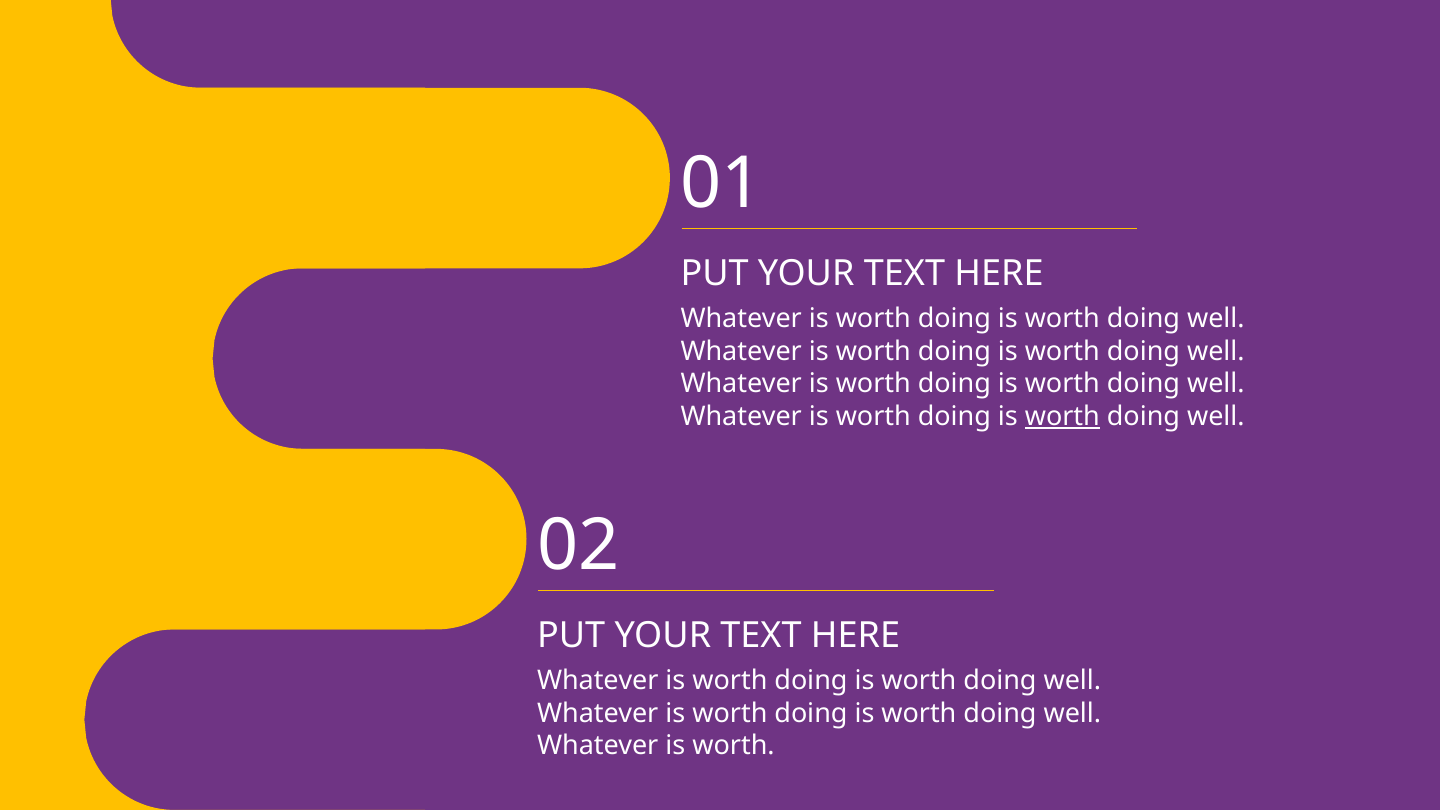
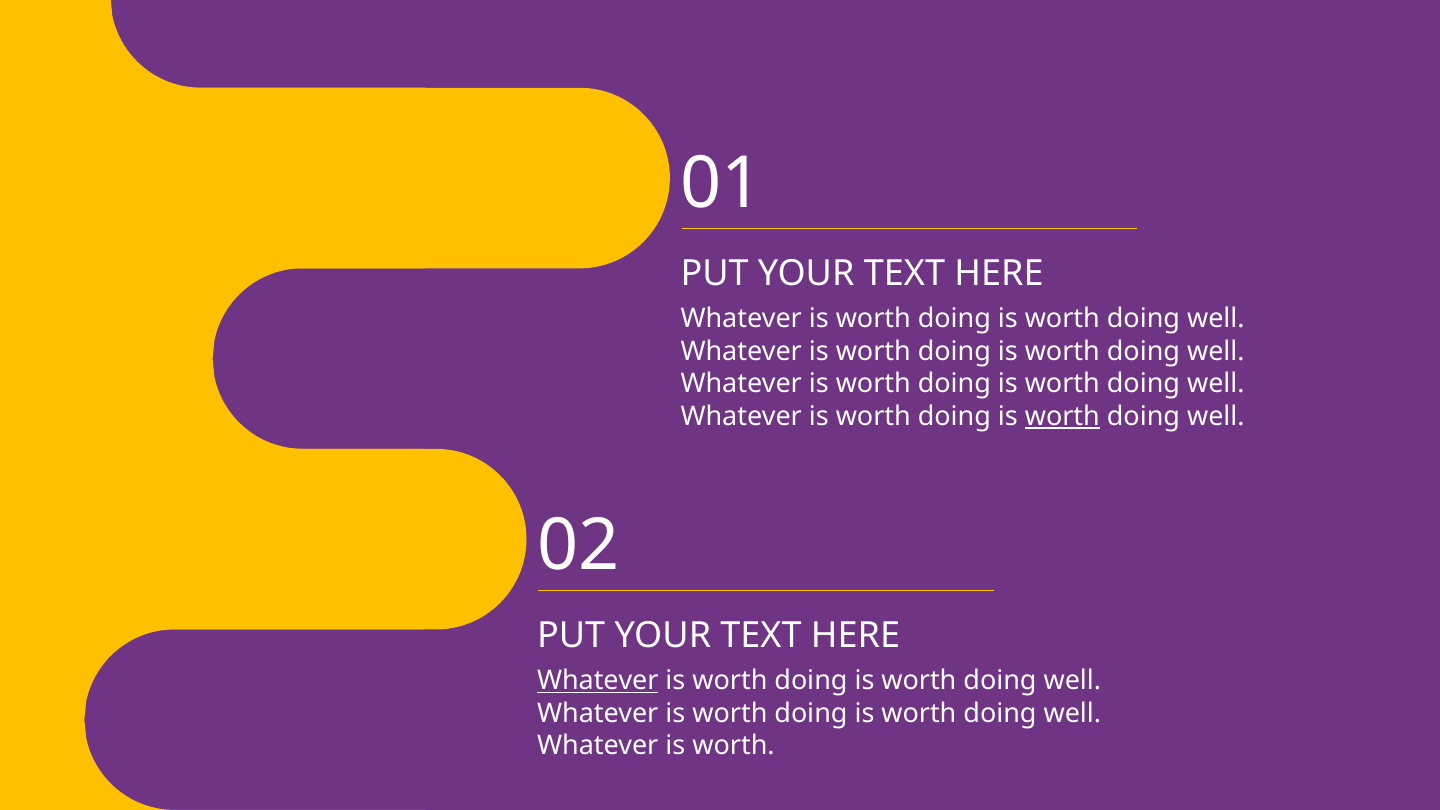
Whatever underline: none -> present (598, 681)
